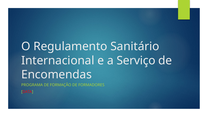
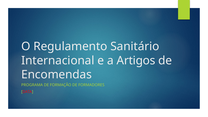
Serviço: Serviço -> Artigos (136, 60)
